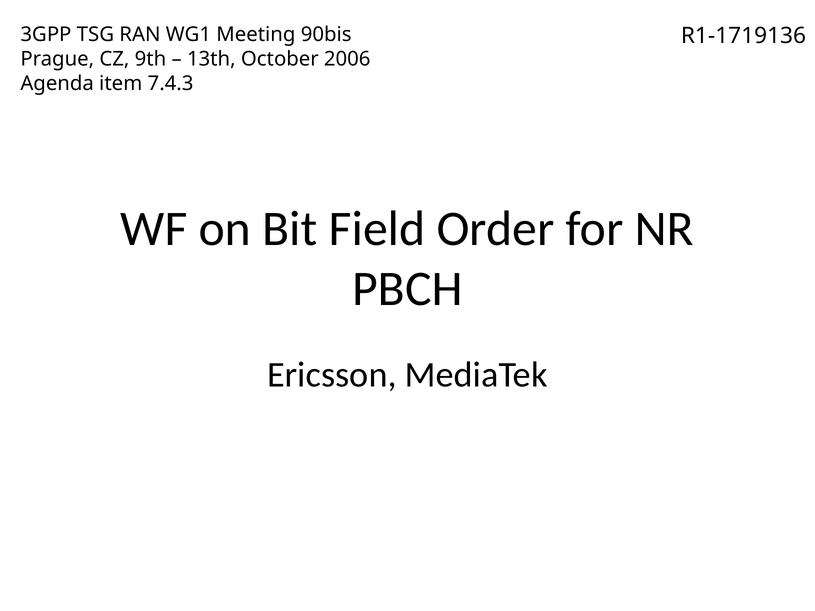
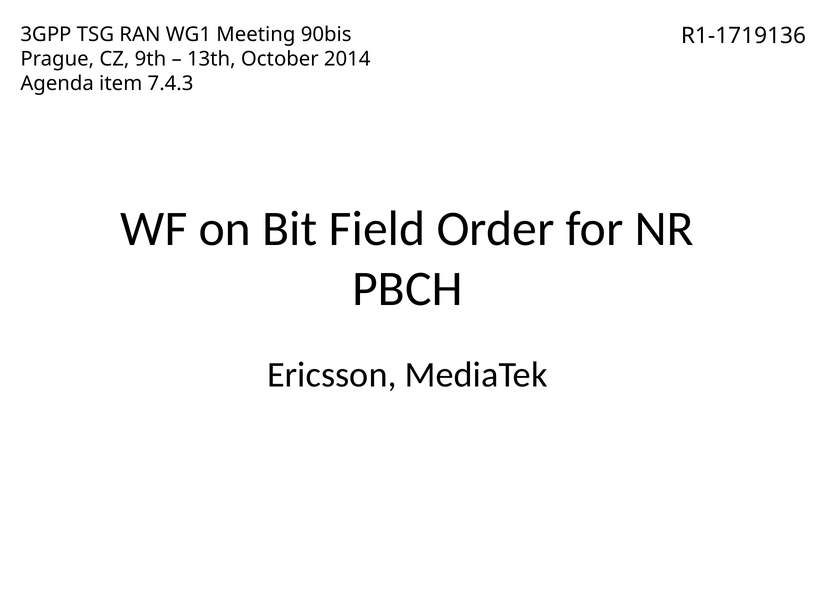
2006: 2006 -> 2014 (347, 59)
